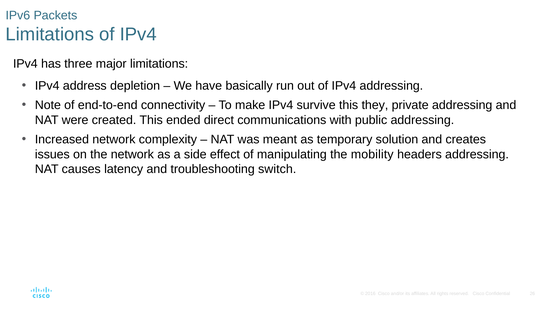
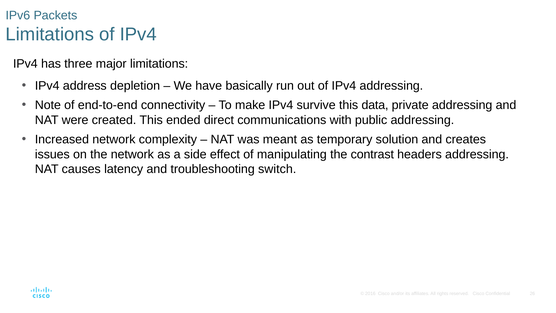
they: they -> data (375, 105)
mobility: mobility -> contrast (372, 154)
